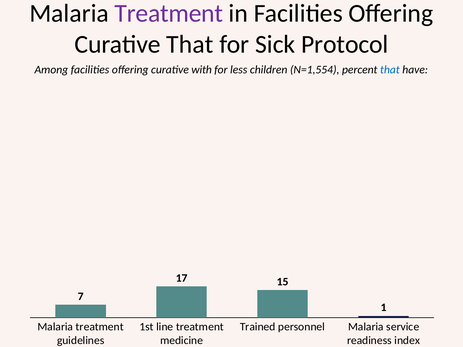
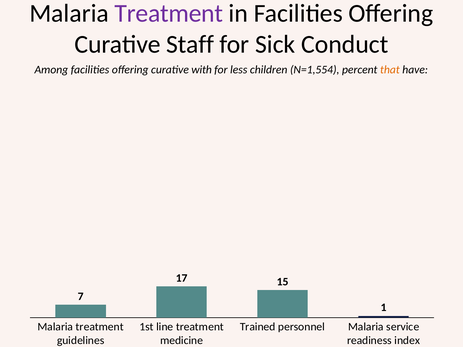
Curative That: That -> Staff (190, 44)
Protocol: Protocol -> Conduct (345, 44)
that colour: blue -> orange (390, 70)
